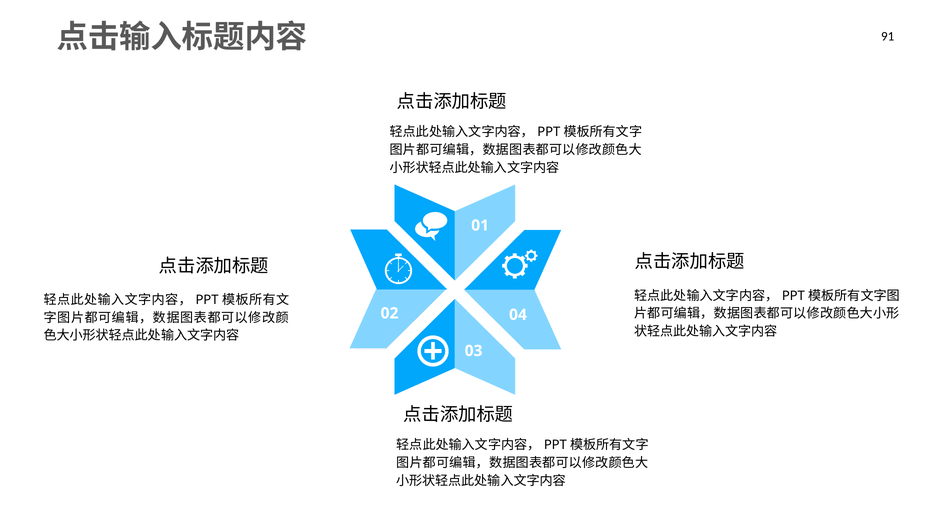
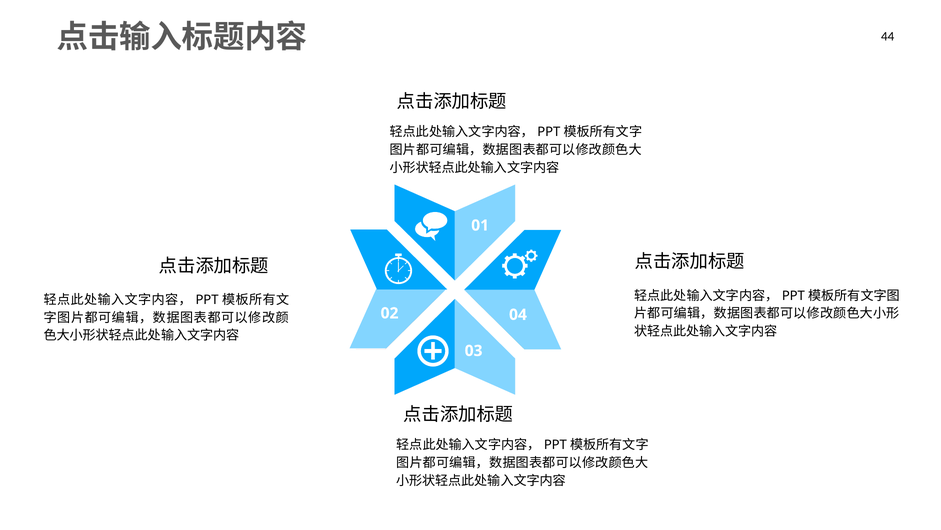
91: 91 -> 44 (888, 36)
